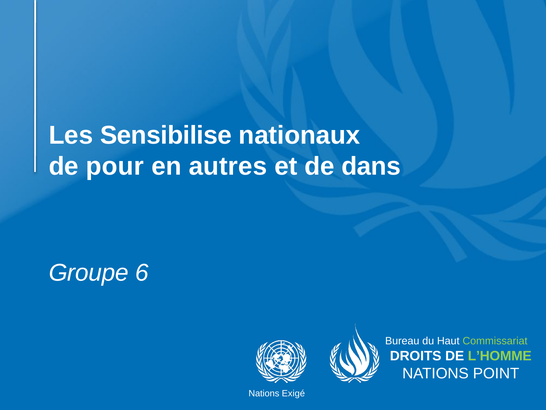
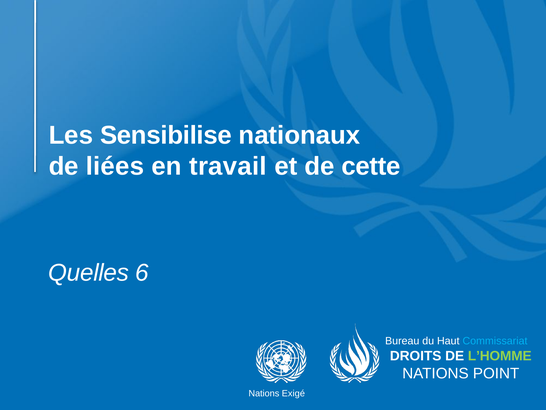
pour: pour -> liées (115, 166)
autres: autres -> travail (228, 166)
dans: dans -> cette (371, 166)
Groupe: Groupe -> Quelles (89, 273)
Commissariat colour: light green -> light blue (495, 341)
